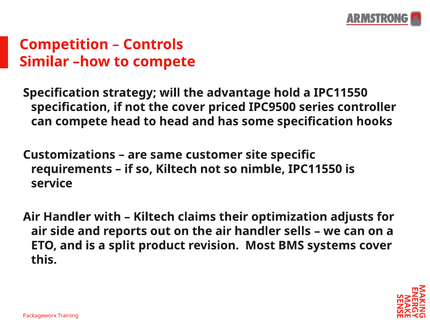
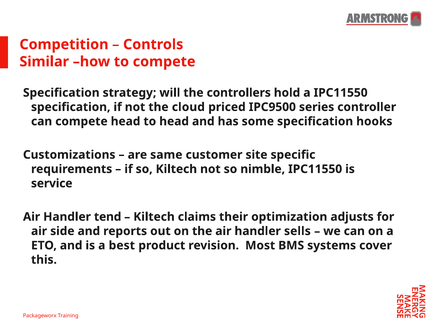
advantage: advantage -> controllers (239, 93)
the cover: cover -> cloud (188, 107)
with: with -> tend (108, 217)
split: split -> best (122, 246)
